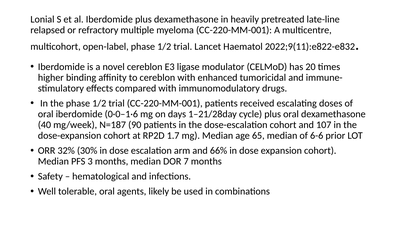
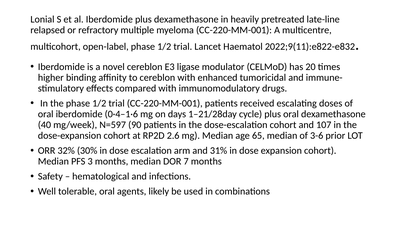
0·0–1·6: 0·0–1·6 -> 0·4–1·6 (121, 114)
N=187: N=187 -> N=597 (113, 125)
1.7: 1.7 -> 2.6 (173, 135)
6-6: 6-6 -> 3-6 (317, 135)
66%: 66% -> 31% (219, 150)
